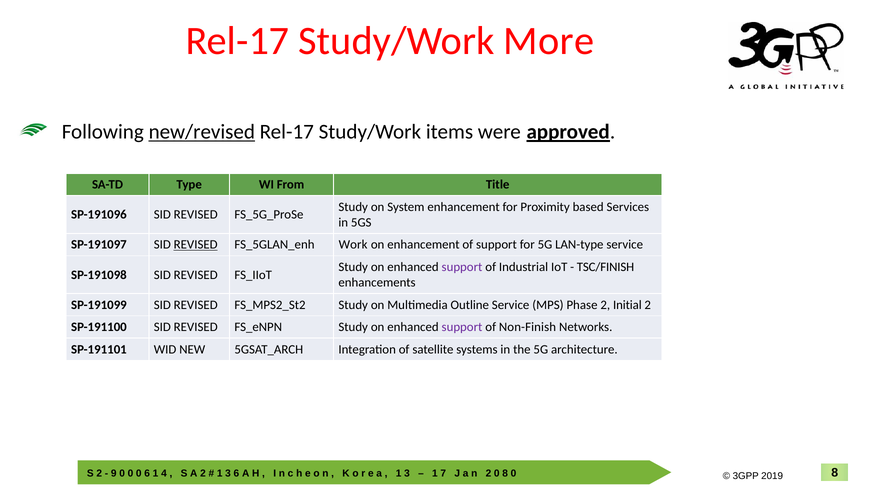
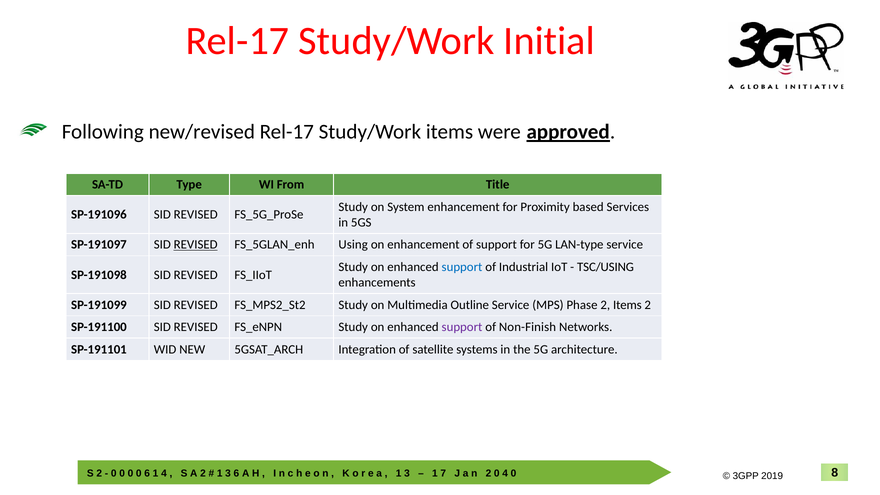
More: More -> Initial (549, 41)
new/revised underline: present -> none (202, 132)
Work: Work -> Using (353, 245)
support colour: purple -> blue (462, 267)
TSC/FINISH: TSC/FINISH -> TSC/USING (605, 267)
2 Initial: Initial -> Items (627, 305)
9: 9 -> 0 (114, 474)
8: 8 -> 4 (505, 474)
